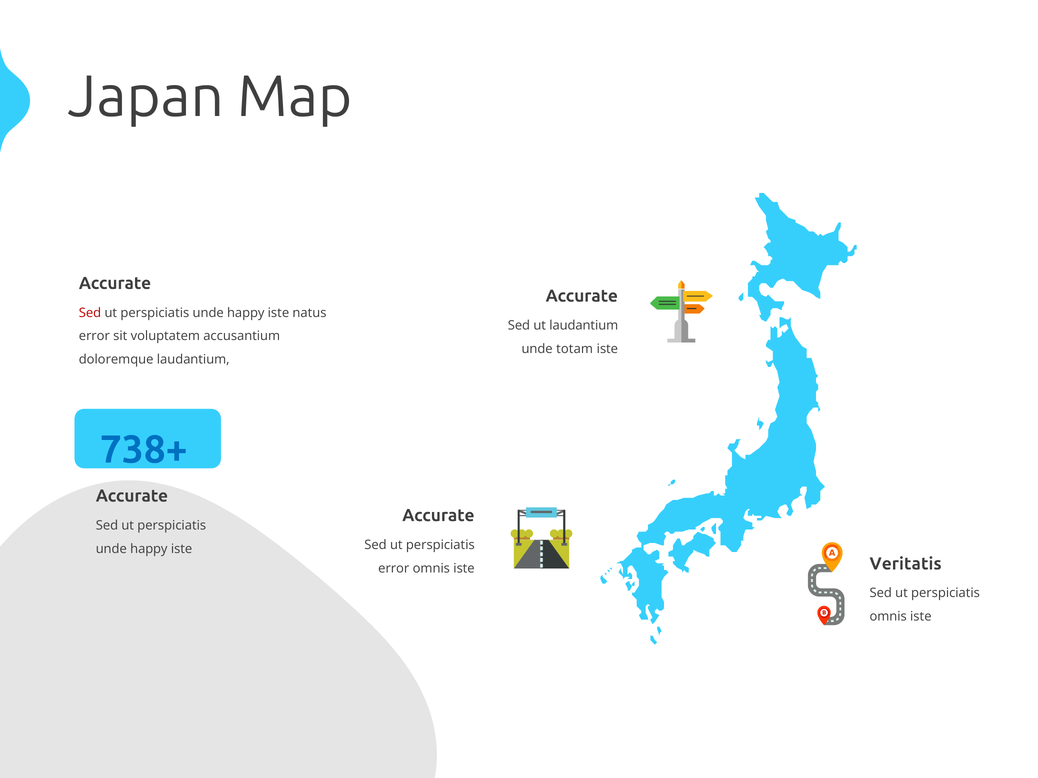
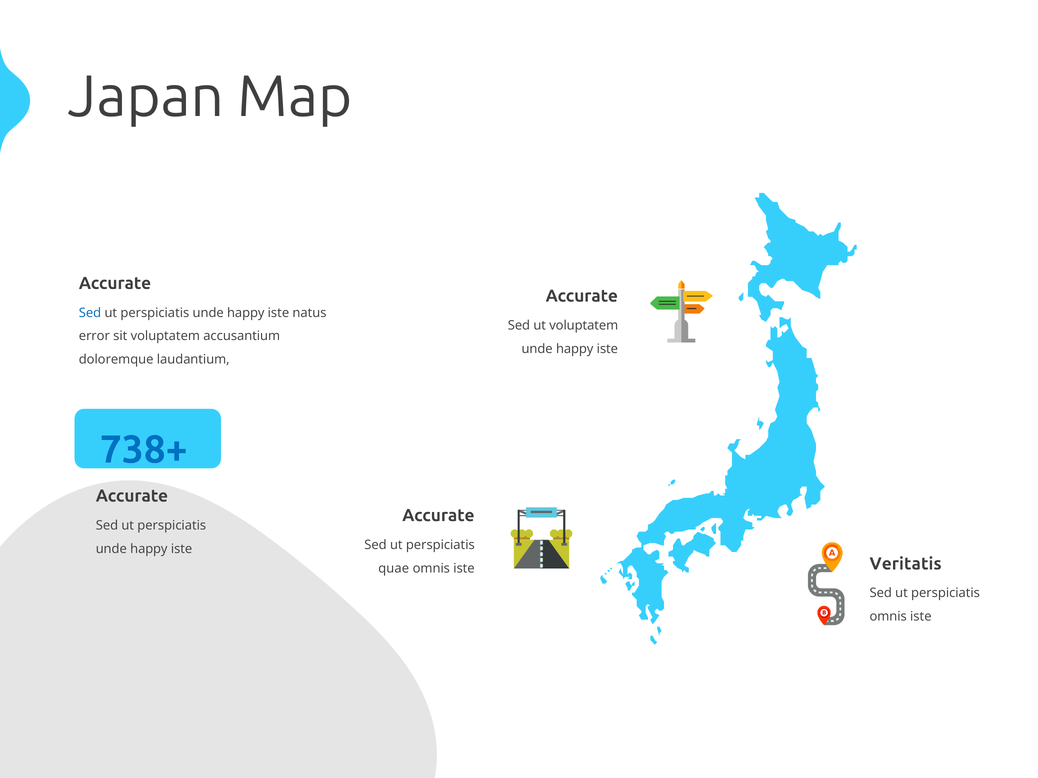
Sed colour: red -> blue (90, 313)
ut laudantium: laudantium -> voluptatem (584, 326)
totam: totam -> happy (575, 349)
error: error -> quae (394, 569)
